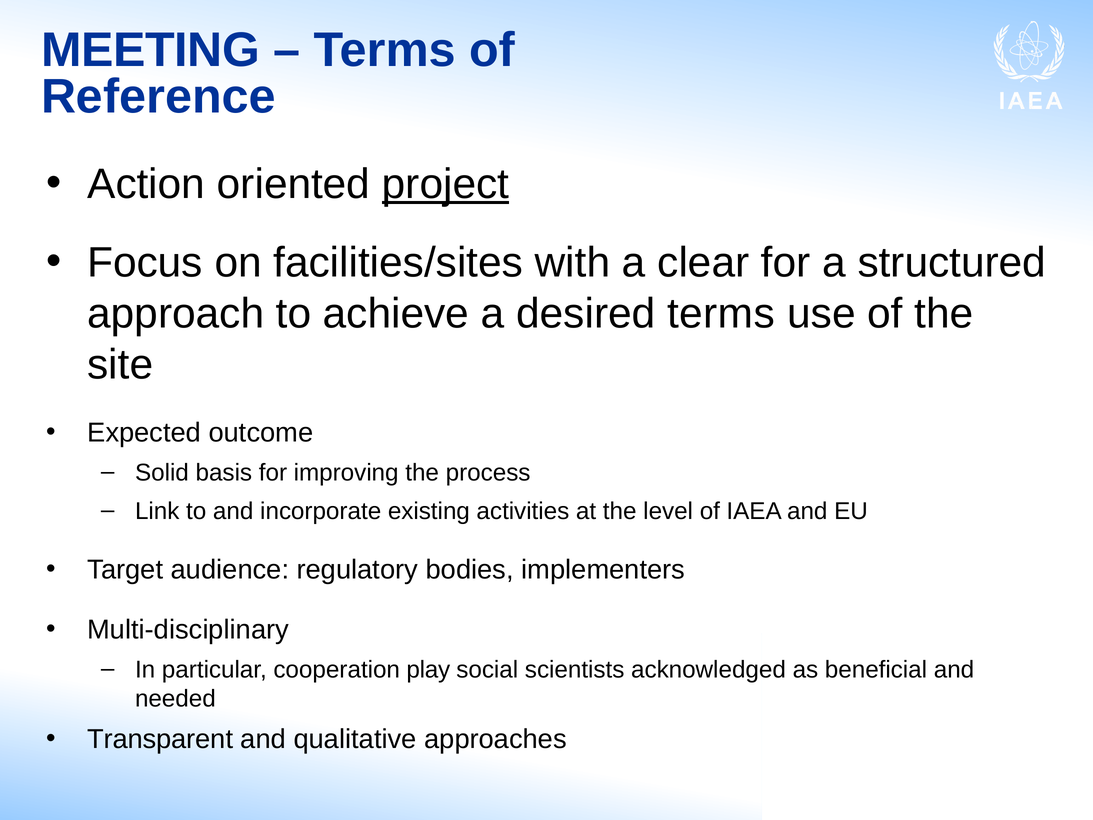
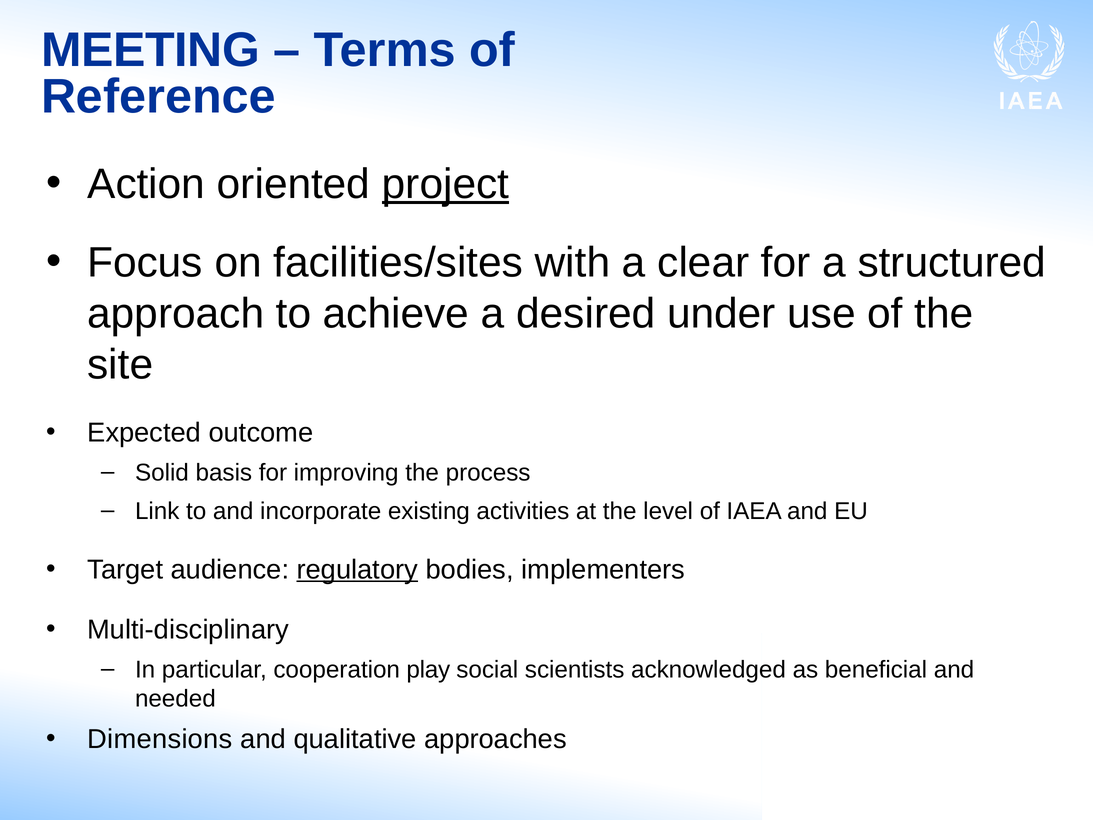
desired terms: terms -> under (721, 314)
regulatory underline: none -> present (357, 569)
Transparent: Transparent -> Dimensions (160, 739)
